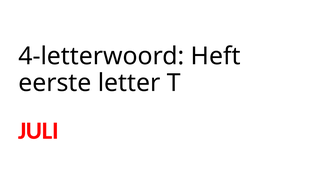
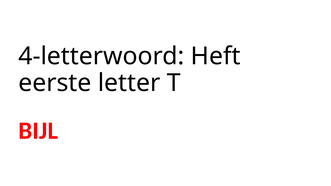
JULI: JULI -> BIJL (38, 131)
